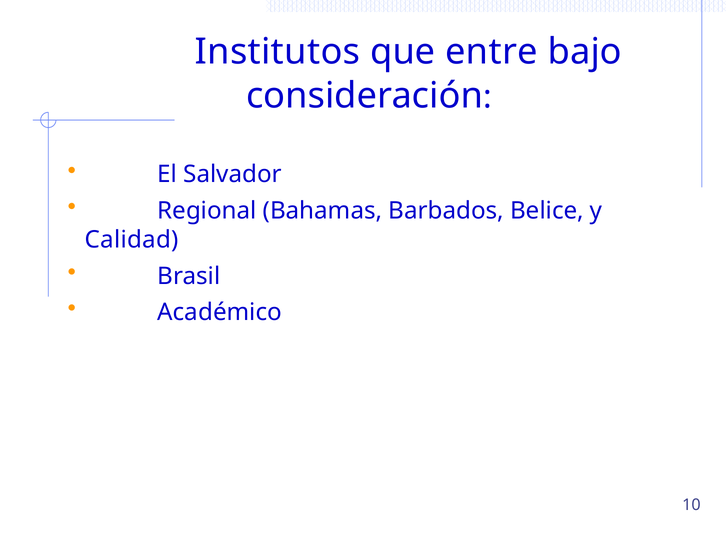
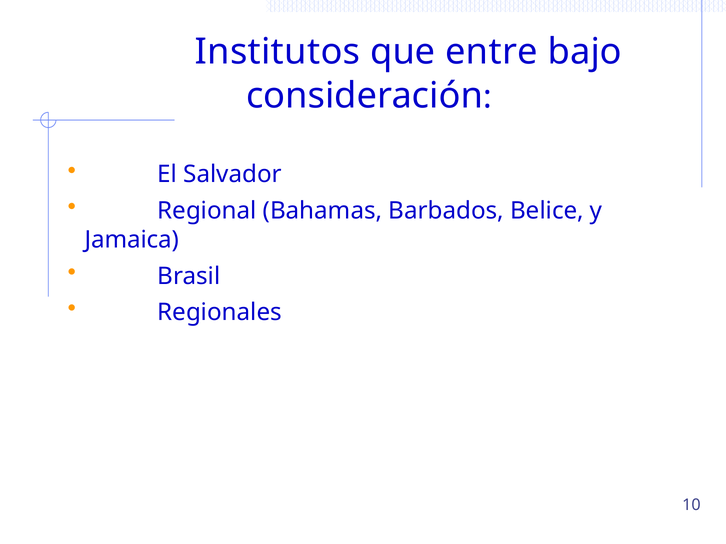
Calidad: Calidad -> Jamaica (132, 240)
Académico: Académico -> Regionales (220, 313)
